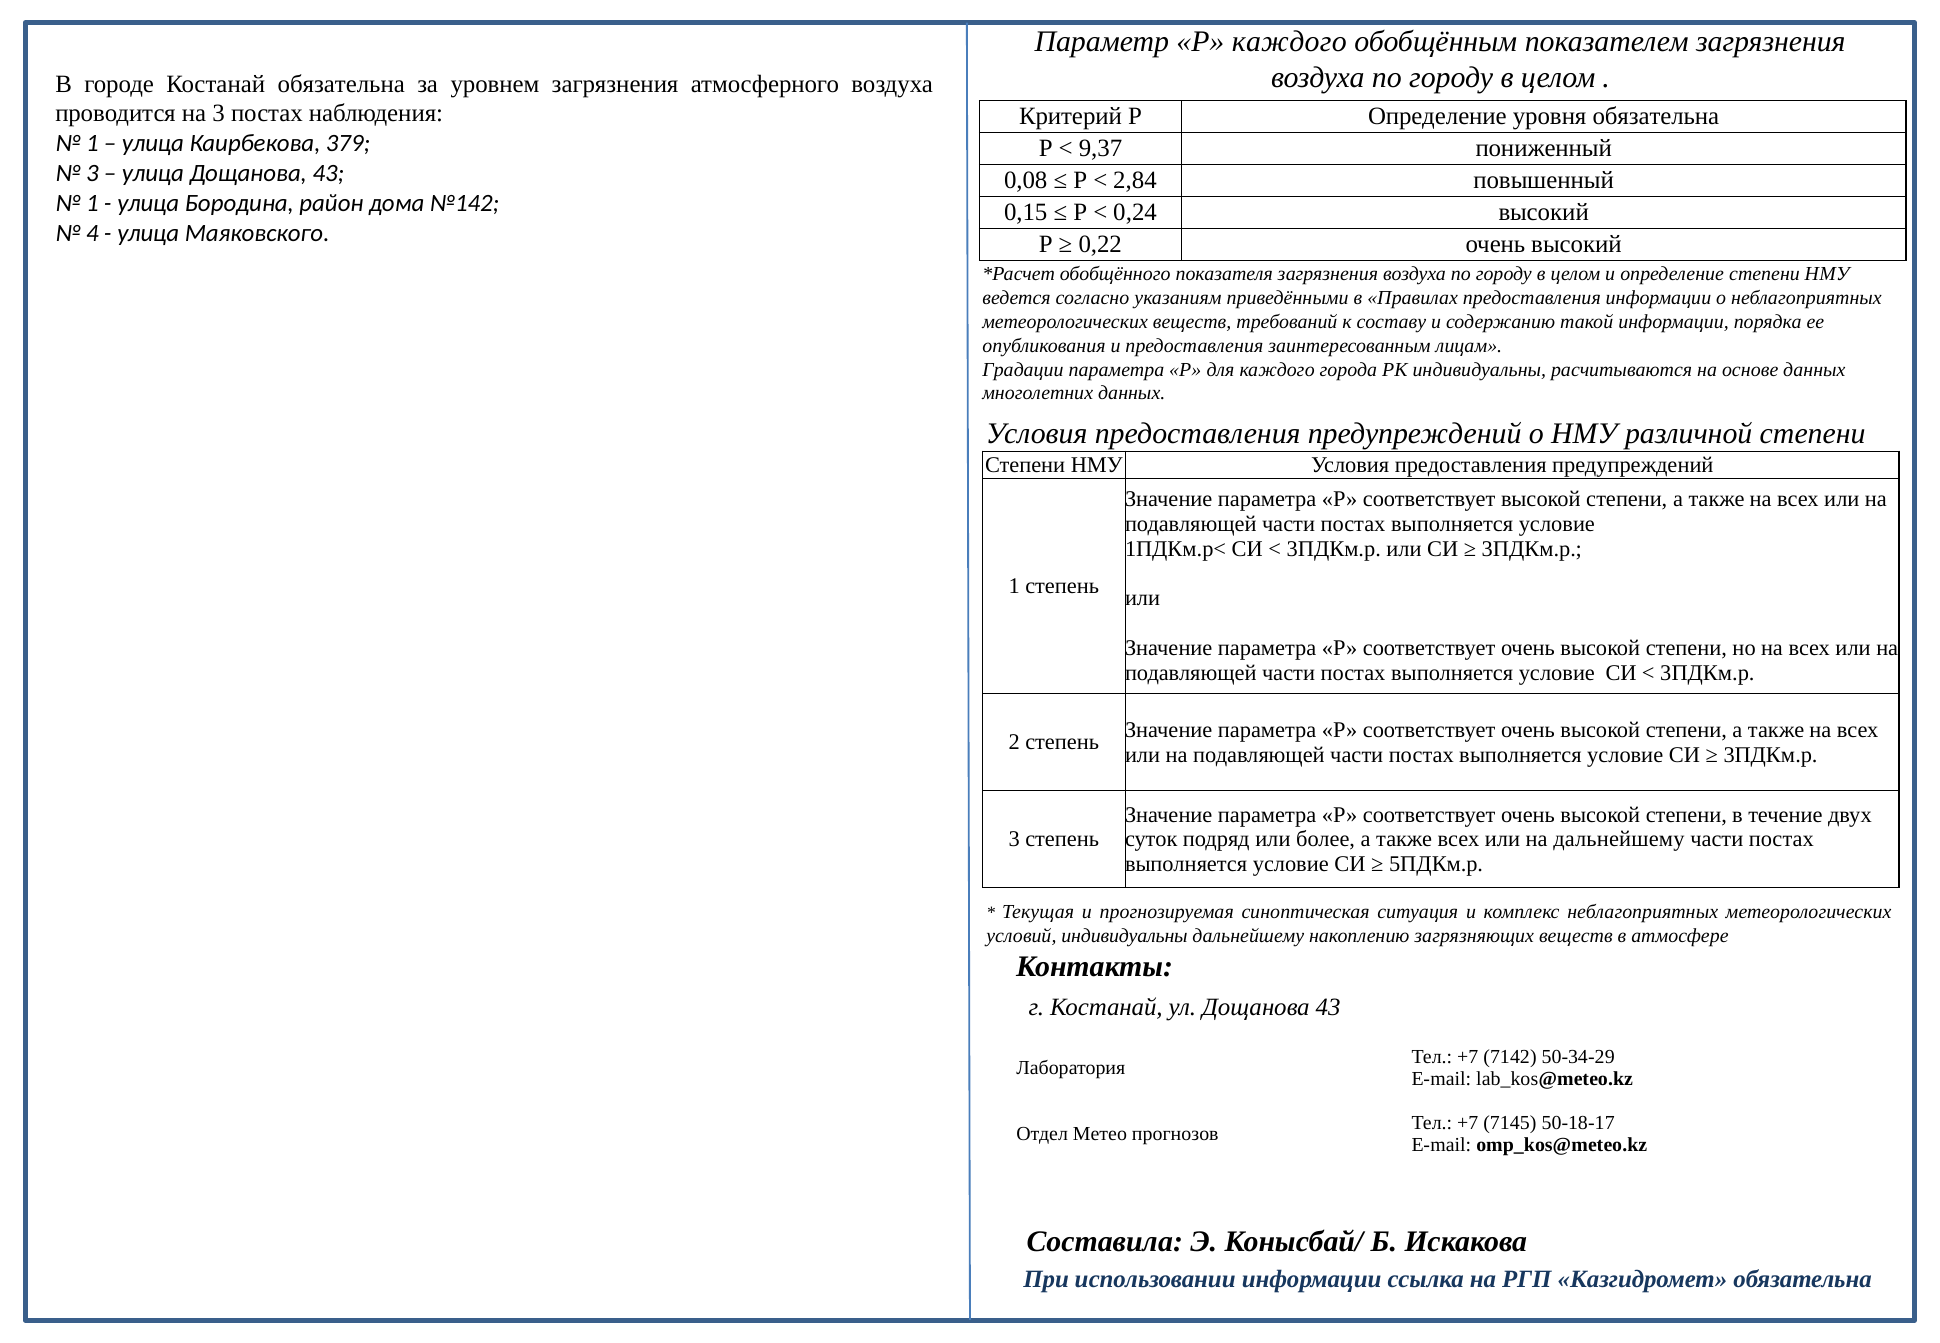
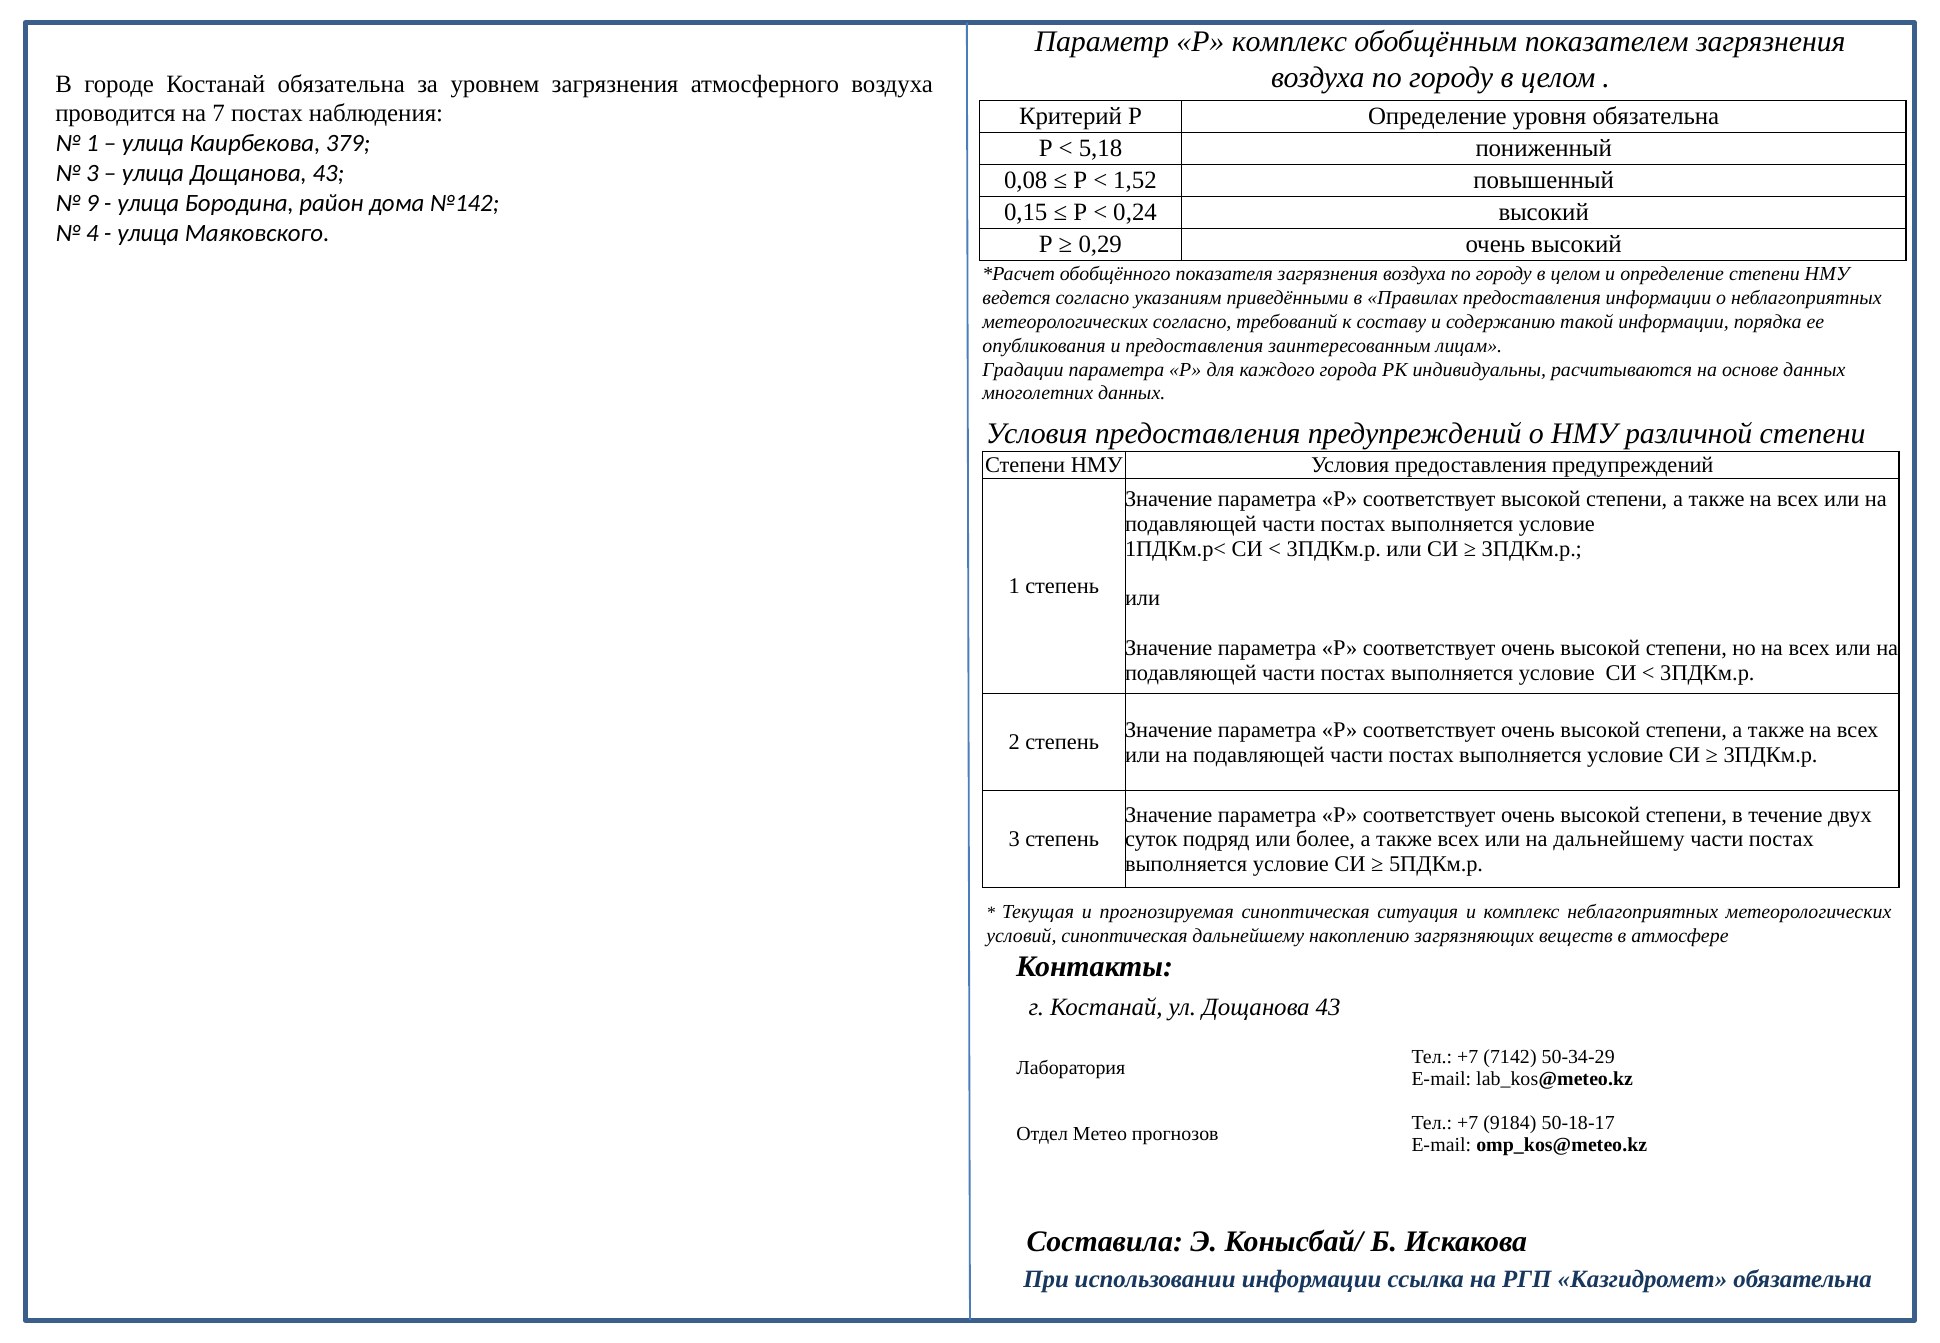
Р каждого: каждого -> комплекс (1289, 42)
на 3: 3 -> 7 (219, 114)
9,37: 9,37 -> 5,18 (1101, 149)
2,84: 2,84 -> 1,52 (1135, 181)
1: 1 -> 9 (92, 203)
0,22: 0,22 -> 0,29 (1100, 245)
метеорологических веществ: веществ -> согласно (1192, 322)
условий индивидуальны: индивидуальны -> синоптическая (1125, 936)
7145: 7145 -> 9184 (1510, 1123)
